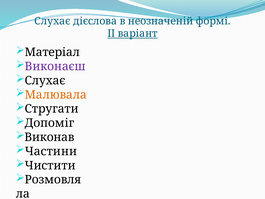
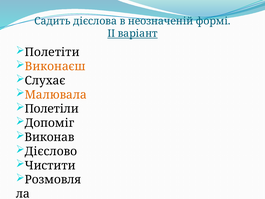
Слухає: Слухає -> Садить (52, 21)
Матеріал: Матеріал -> Полетіти (52, 52)
Виконаєш colour: purple -> orange (55, 66)
Стругати: Стругати -> Полетіли (52, 109)
Частини: Частини -> Дієслово (51, 151)
